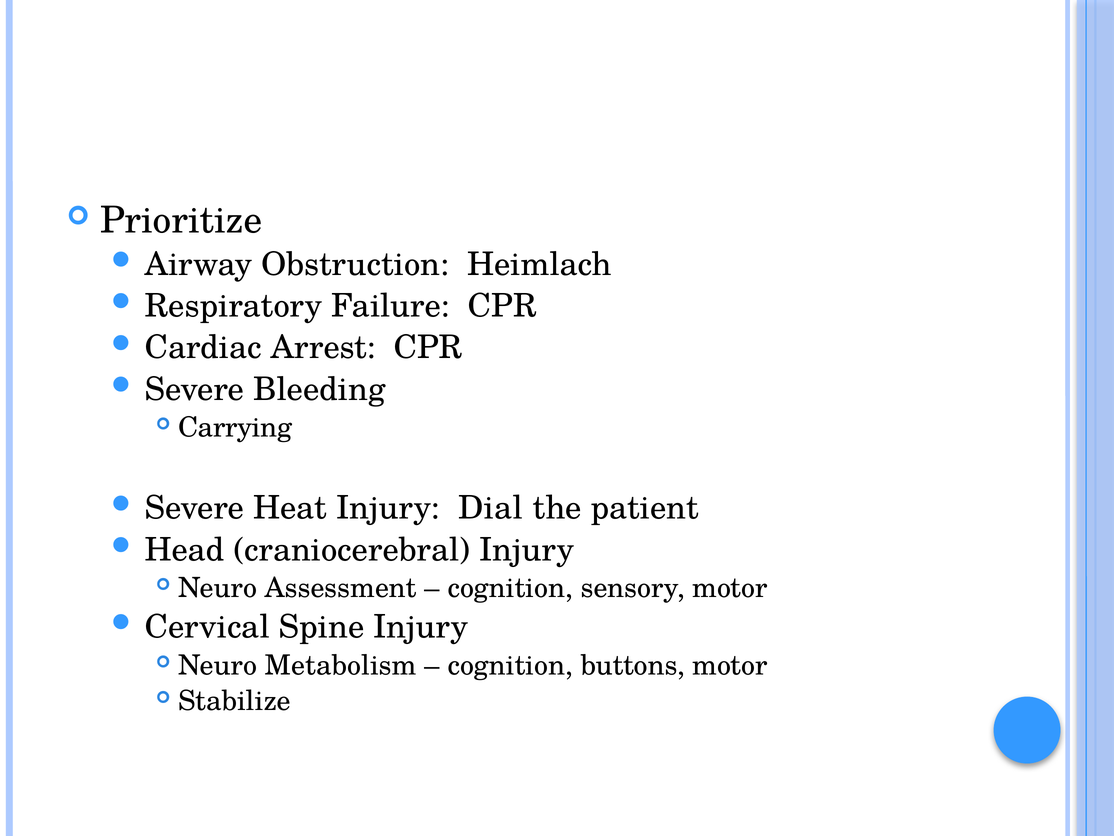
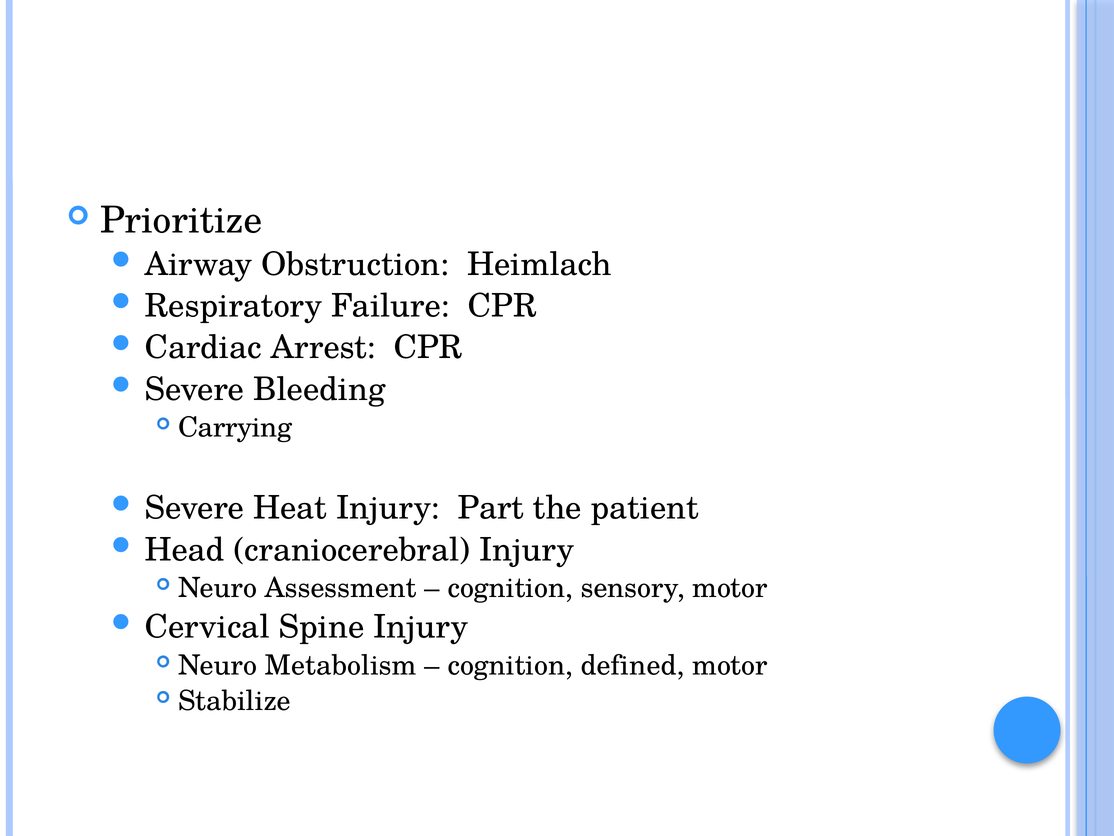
Dial: Dial -> Part (491, 508)
buttons: buttons -> defined (633, 665)
